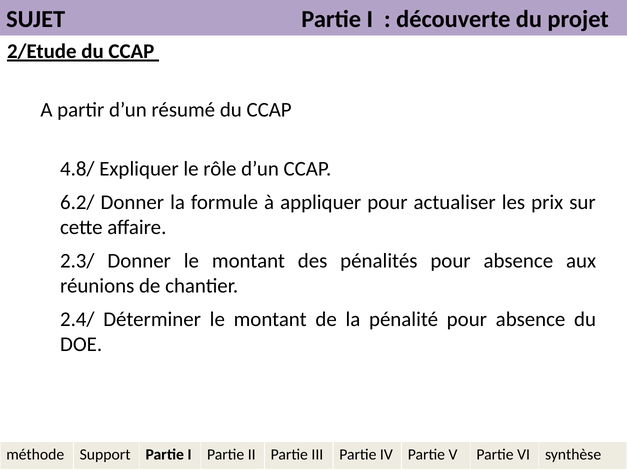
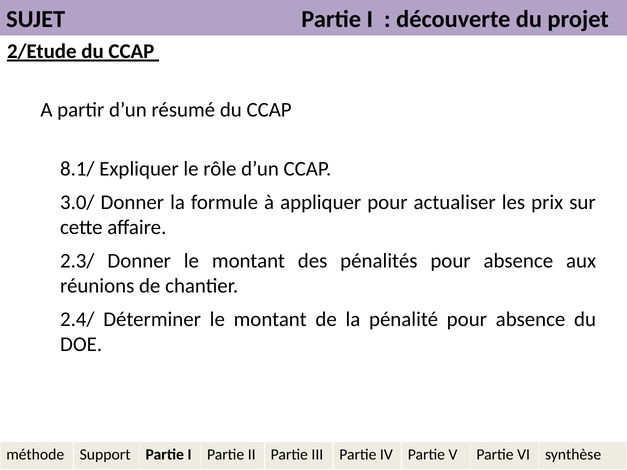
4.8/: 4.8/ -> 8.1/ (77, 169)
6.2/: 6.2/ -> 3.0/ (77, 202)
